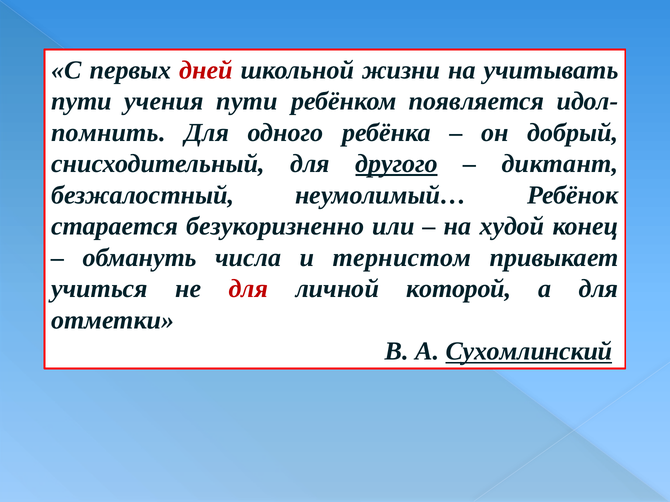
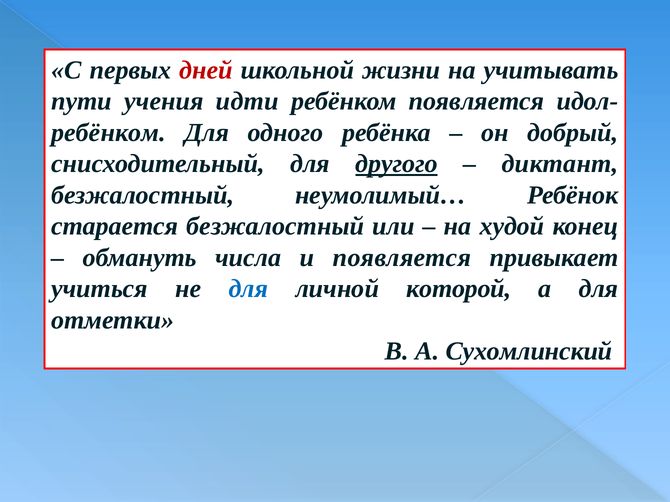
учения пути: пути -> идти (247, 101)
помнить: помнить -> ребёнком (108, 133)
старается безукоризненно: безукоризненно -> безжалостный (275, 227)
и тернистом: тернистом -> появляется (402, 258)
для colour: red -> blue (248, 289)
Сухомлинский underline: present -> none (529, 352)
